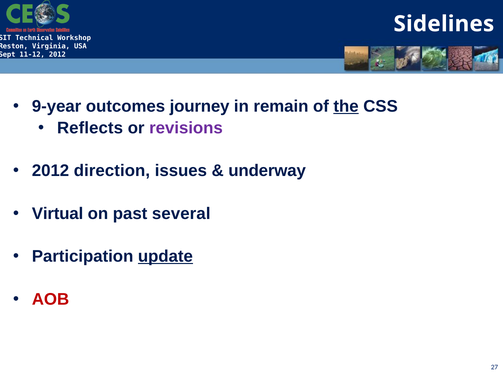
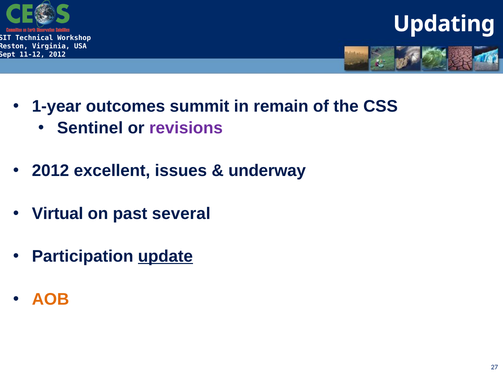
Sidelines: Sidelines -> Updating (444, 24)
9-year: 9-year -> 1-year (57, 106)
journey: journey -> summit (200, 106)
the underline: present -> none (346, 106)
Reflects: Reflects -> Sentinel (90, 128)
direction: direction -> excellent (112, 171)
AOB colour: red -> orange (51, 299)
